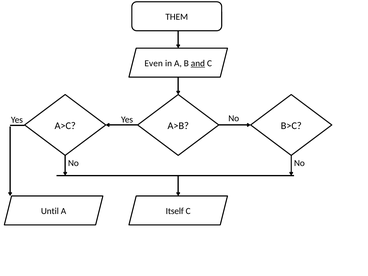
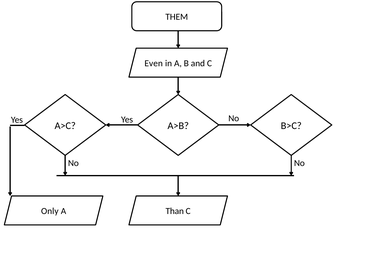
and underline: present -> none (198, 63)
Until: Until -> Only (50, 211)
Itself: Itself -> Than (175, 211)
